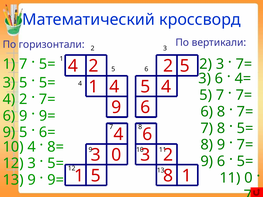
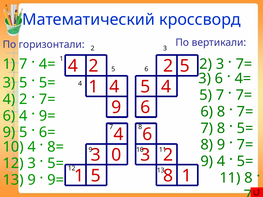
5=: 5= -> 4= (47, 64)
9: 9 -> 4 (23, 116)
9 6: 6 -> 4 (221, 162)
11 0: 0 -> 8 (248, 178)
